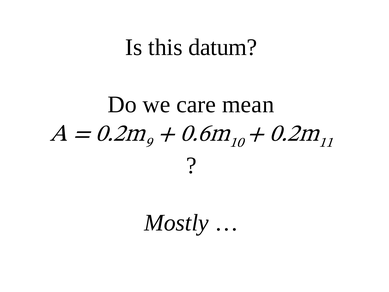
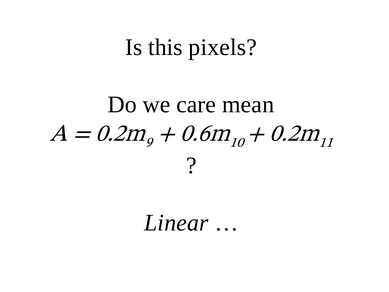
datum: datum -> pixels (223, 47)
Mostly: Mostly -> Linear (176, 223)
